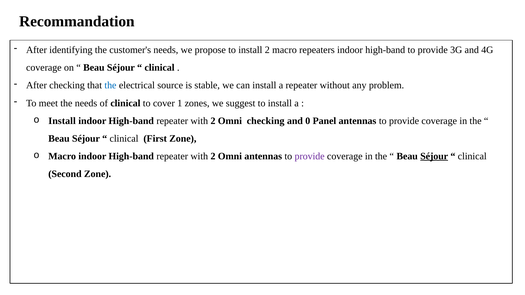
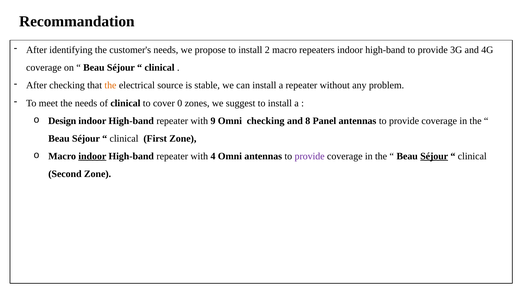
the colour: blue -> orange (110, 85)
1: 1 -> 0 (180, 103)
Install: Install -> Design (62, 121)
2: 2 -> 9 (213, 121)
0: 0 -> 8 (308, 121)
indoor underline: none -> present (92, 156)
2: 2 -> 4 (213, 156)
